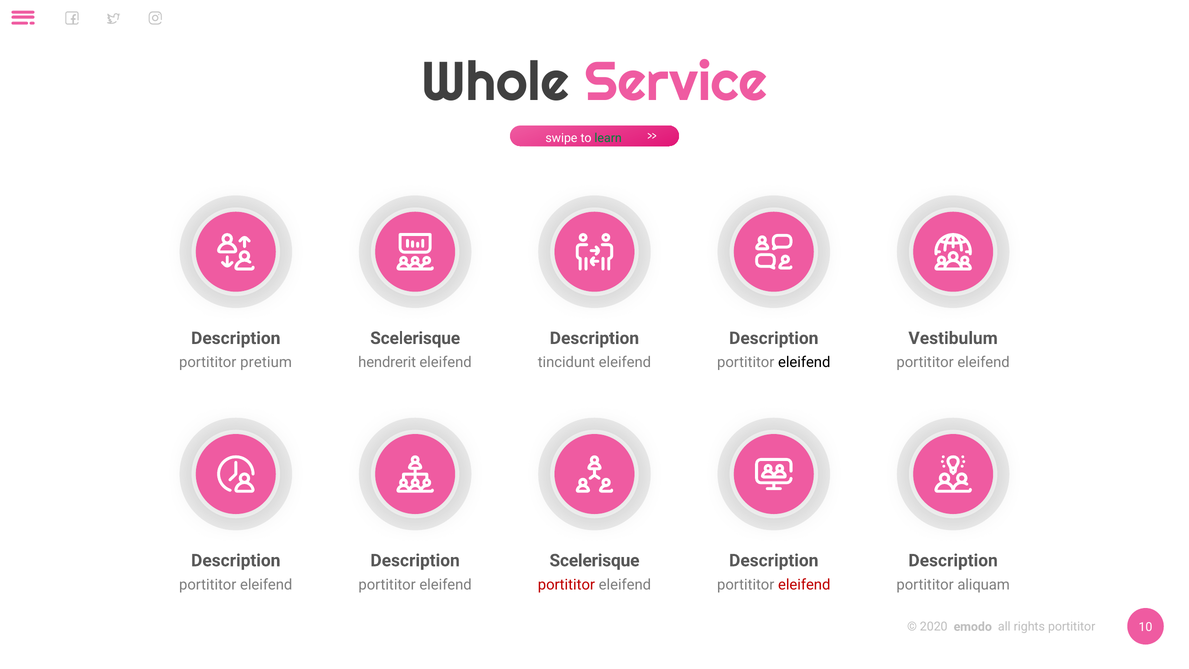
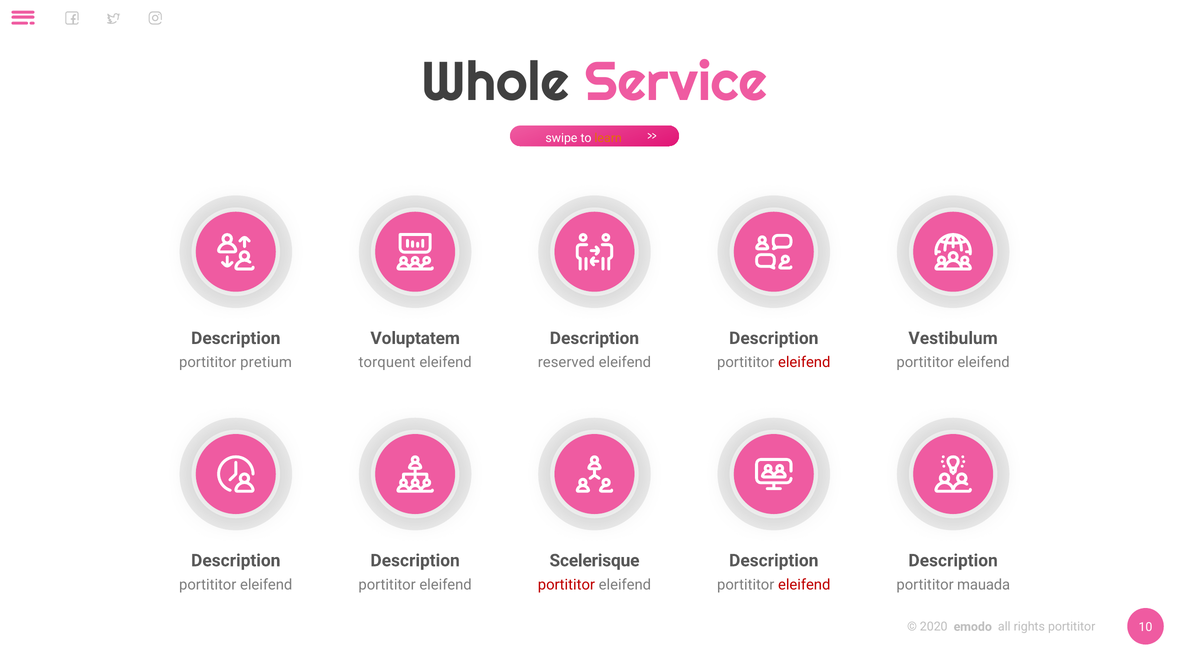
learn colour: green -> orange (608, 138)
Scelerisque: Scelerisque -> Voluptatem (415, 338)
hendrerit: hendrerit -> torquent (387, 362)
tincidunt: tincidunt -> reserved (566, 362)
eleifend colour: black -> red (804, 362)
aliquam: aliquam -> mauada (984, 584)
